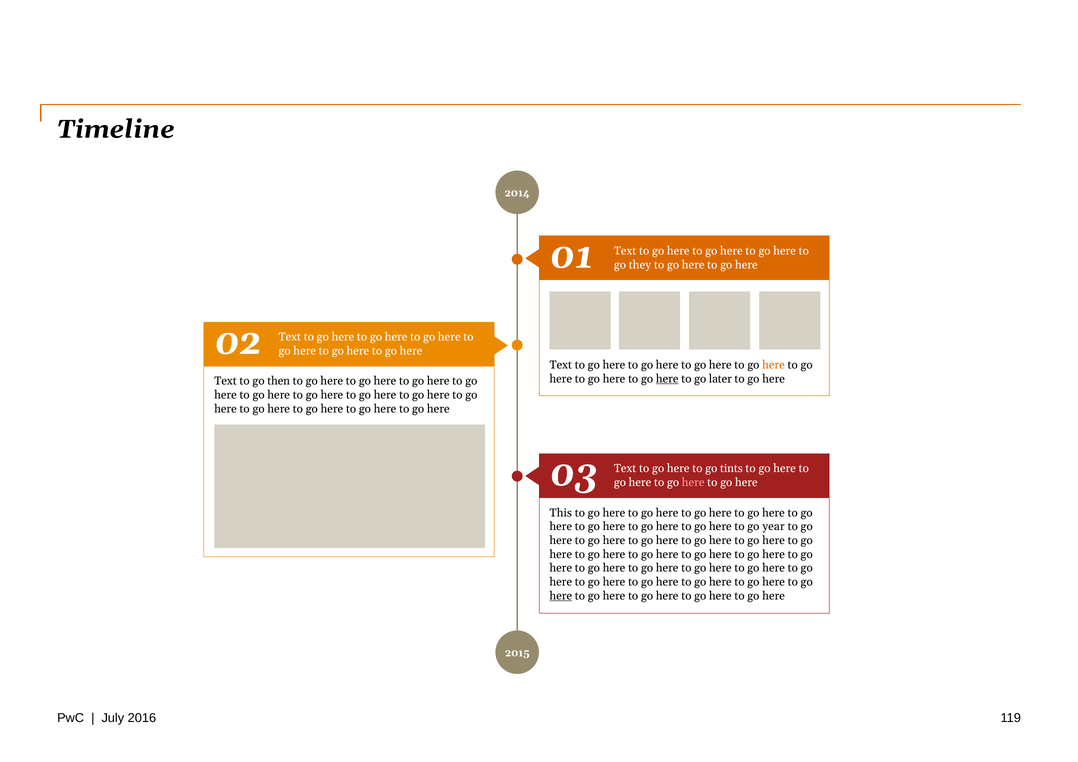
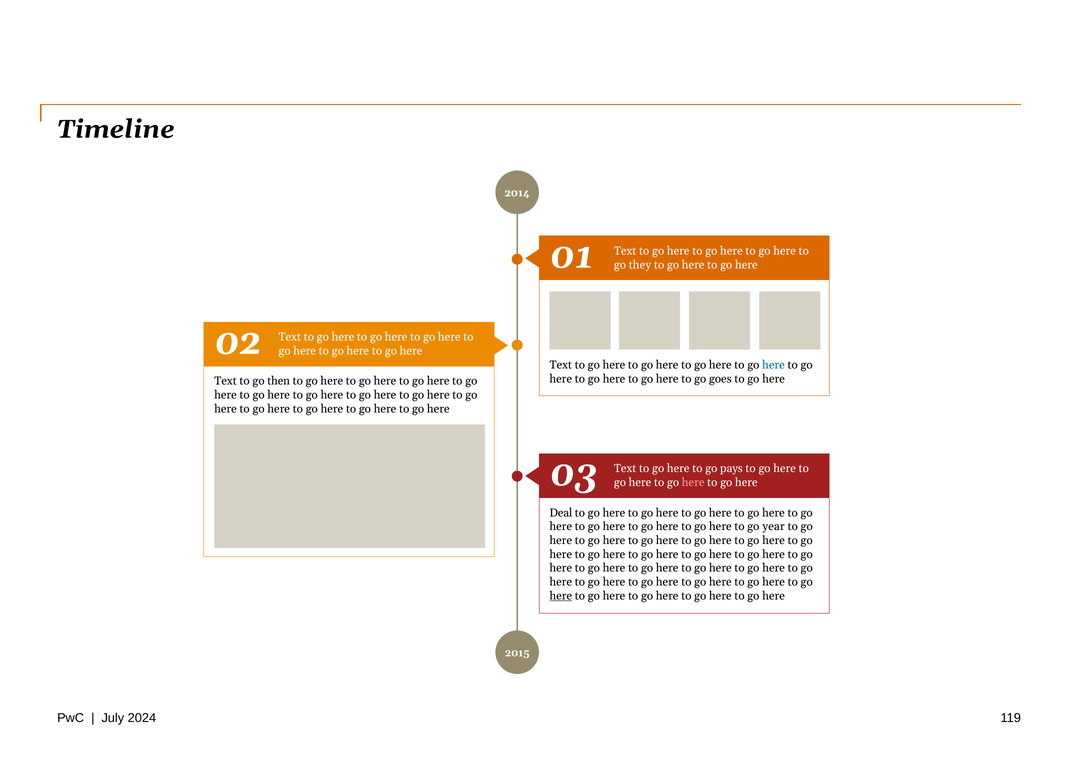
here colour: orange -> blue (773, 365)
here underline: present -> none (667, 379)
later: later -> goes (720, 379)
tints: tints -> pays (731, 469)
This: This -> Deal (561, 513)
2016: 2016 -> 2024 (142, 718)
